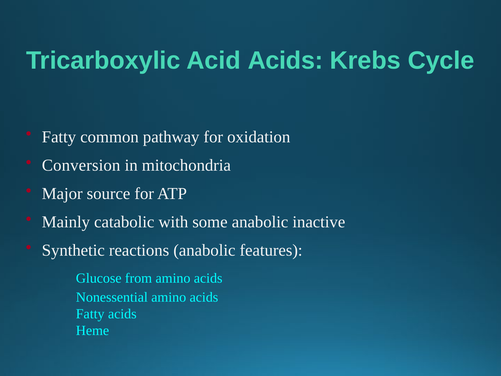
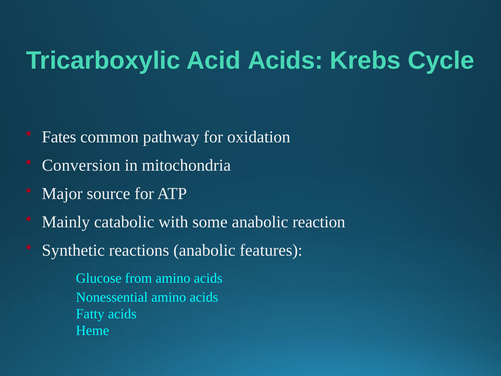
Fatty: Fatty -> Fates (59, 137)
inactive: inactive -> reaction (319, 222)
